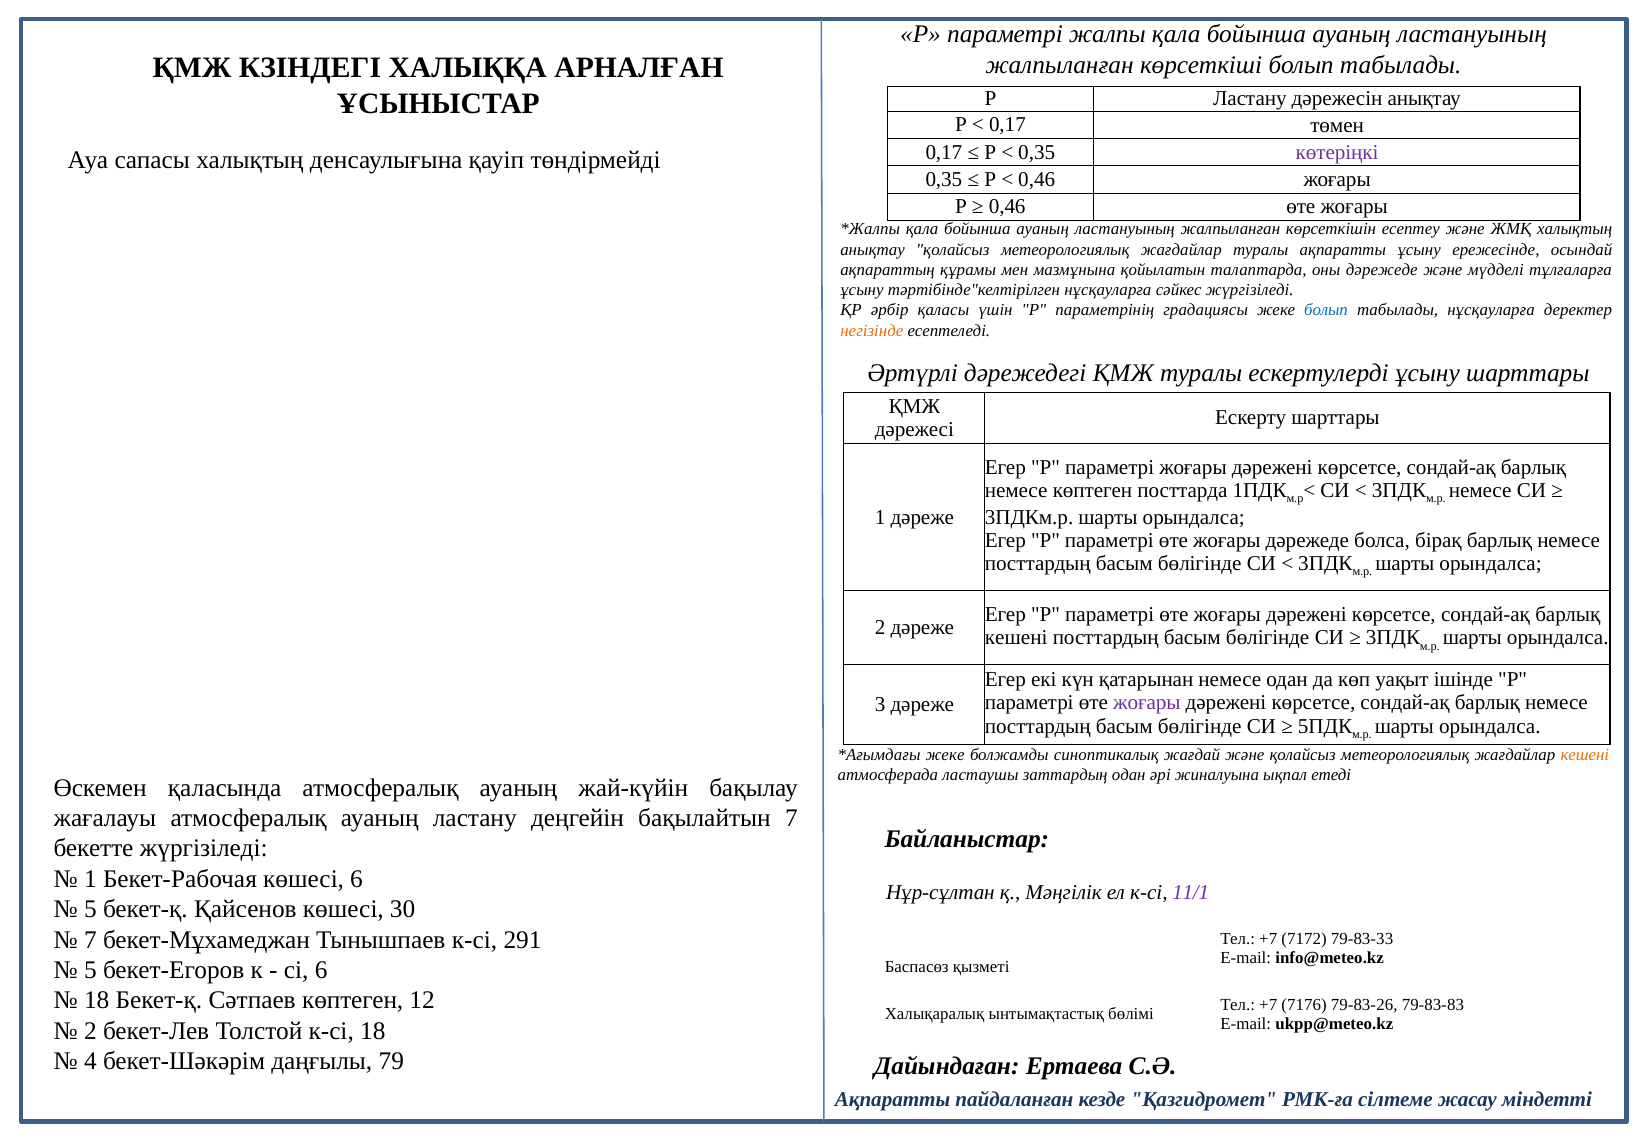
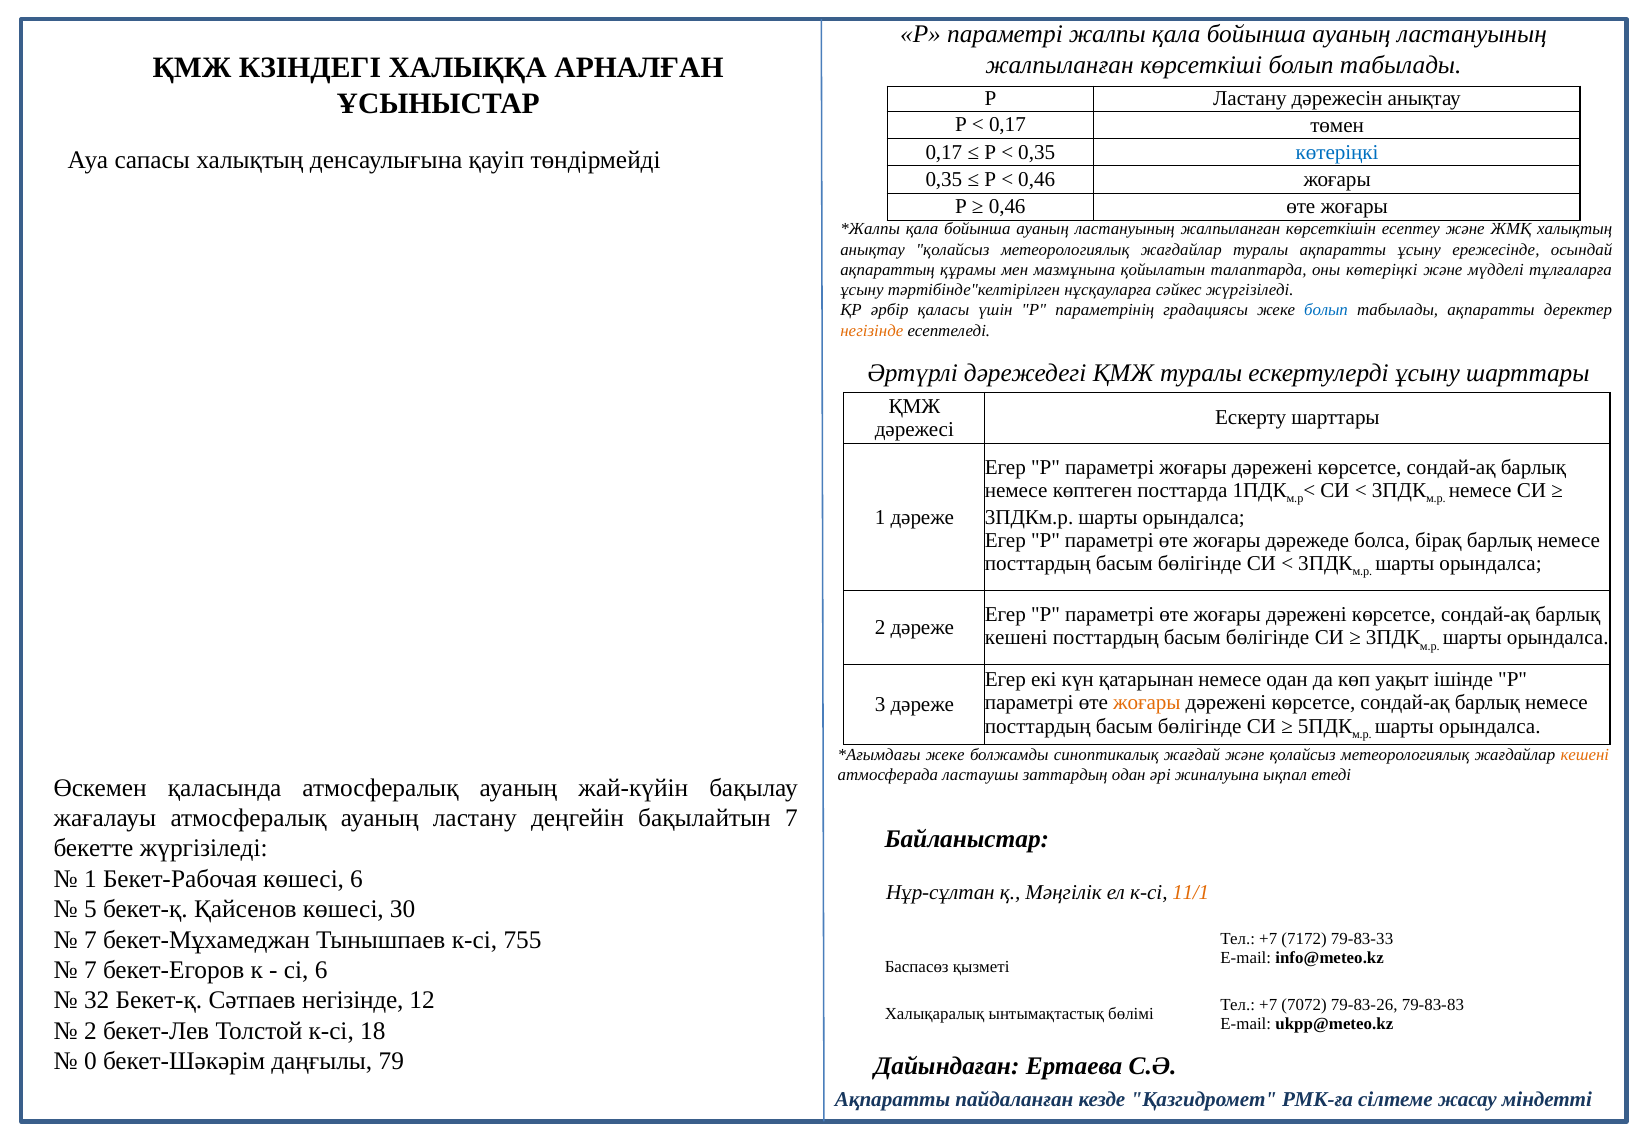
көтеріңкі colour: purple -> blue (1337, 152)
оны дәрежеде: дәрежеде -> көтеріңкі (1382, 270)
табылады нұсқауларға: нұсқауларға -> ақпаратты (1491, 310)
жоғары colour: purple -> orange (1147, 703)
11/1 colour: purple -> orange (1191, 892)
291: 291 -> 755 (523, 940)
5: 5 -> 7 (90, 970)
18: 18 -> 32 (97, 1001)
Сәтпаев көптеген: көптеген -> негізінде (353, 1001)
7176: 7176 -> 7072 (1304, 1005)
4: 4 -> 0 (90, 1061)
